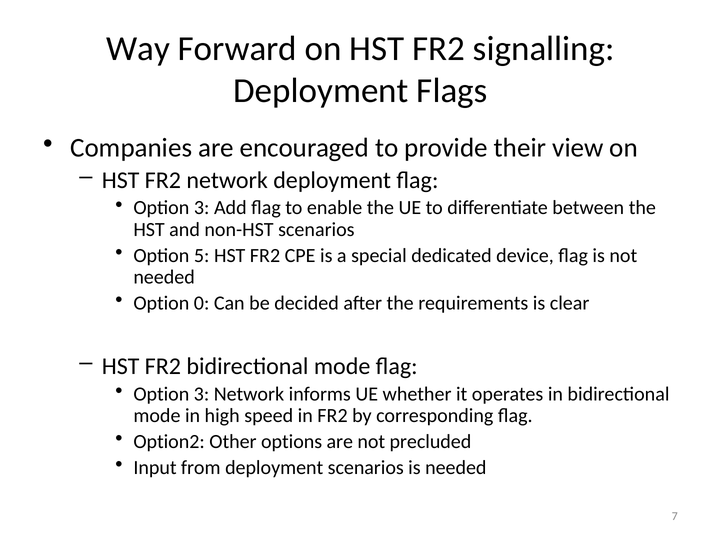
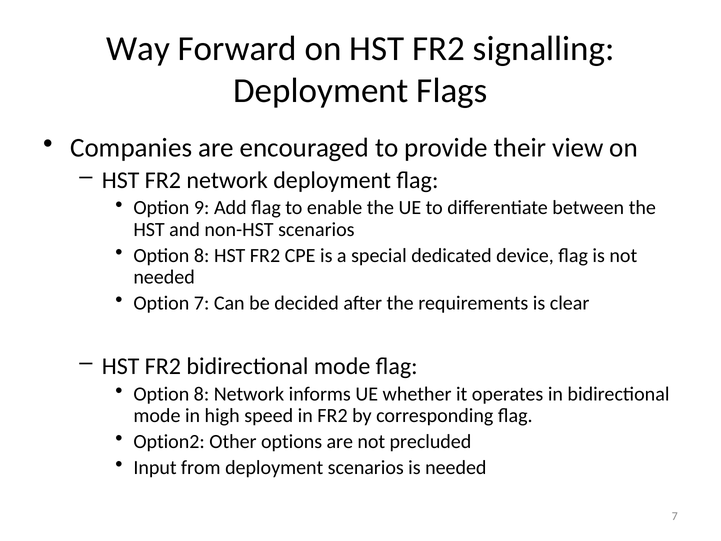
3: 3 -> 9 (202, 208)
5: 5 -> 8 (202, 255)
Option 0: 0 -> 7 (202, 303)
3: 3 -> 8 (202, 394)
